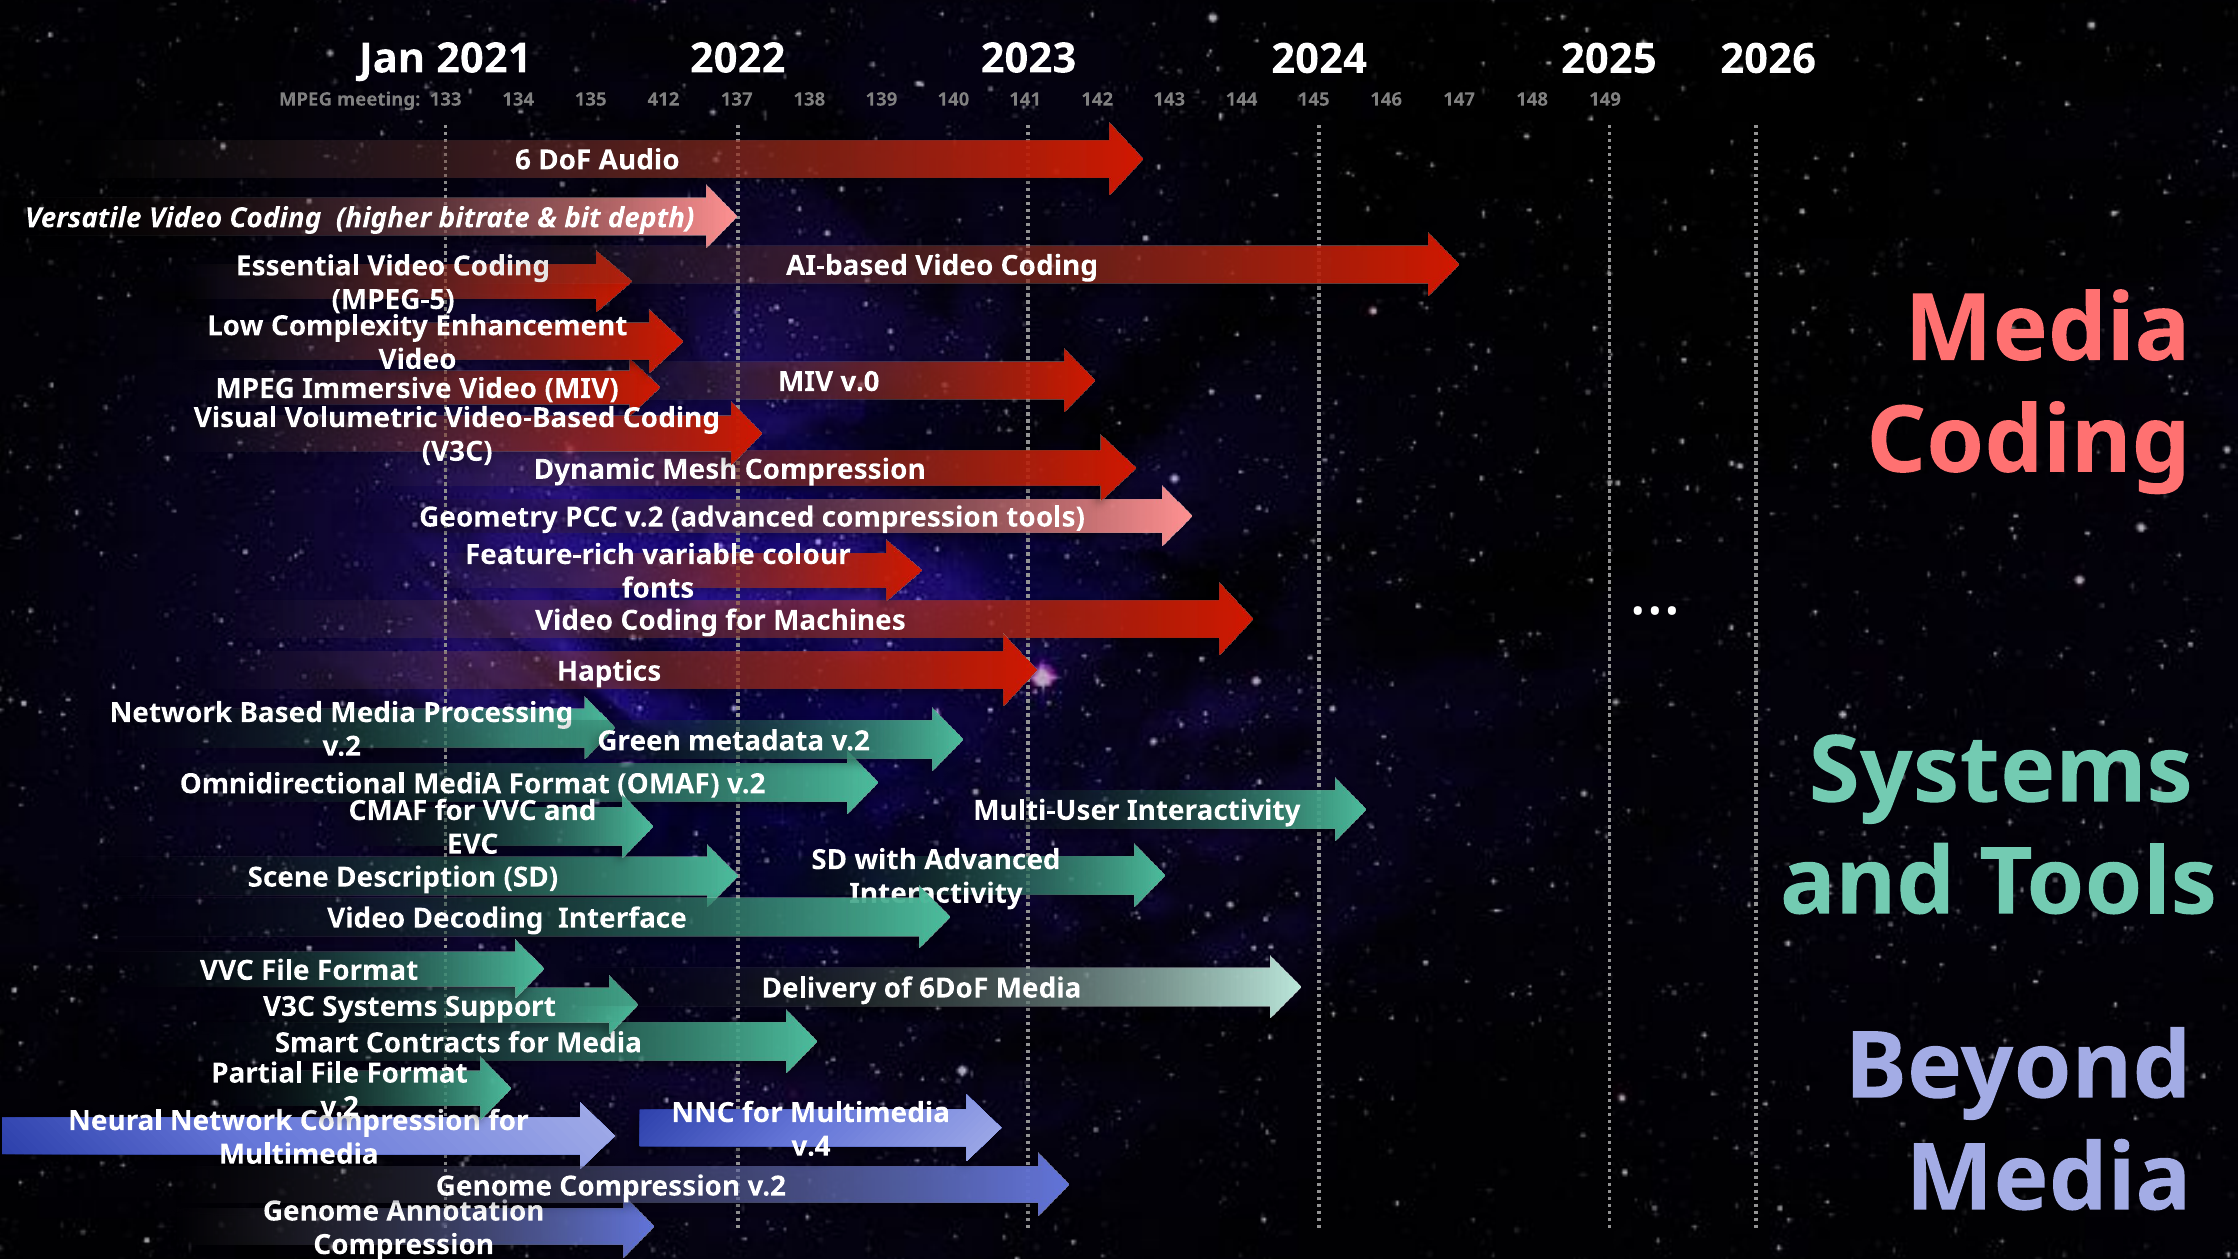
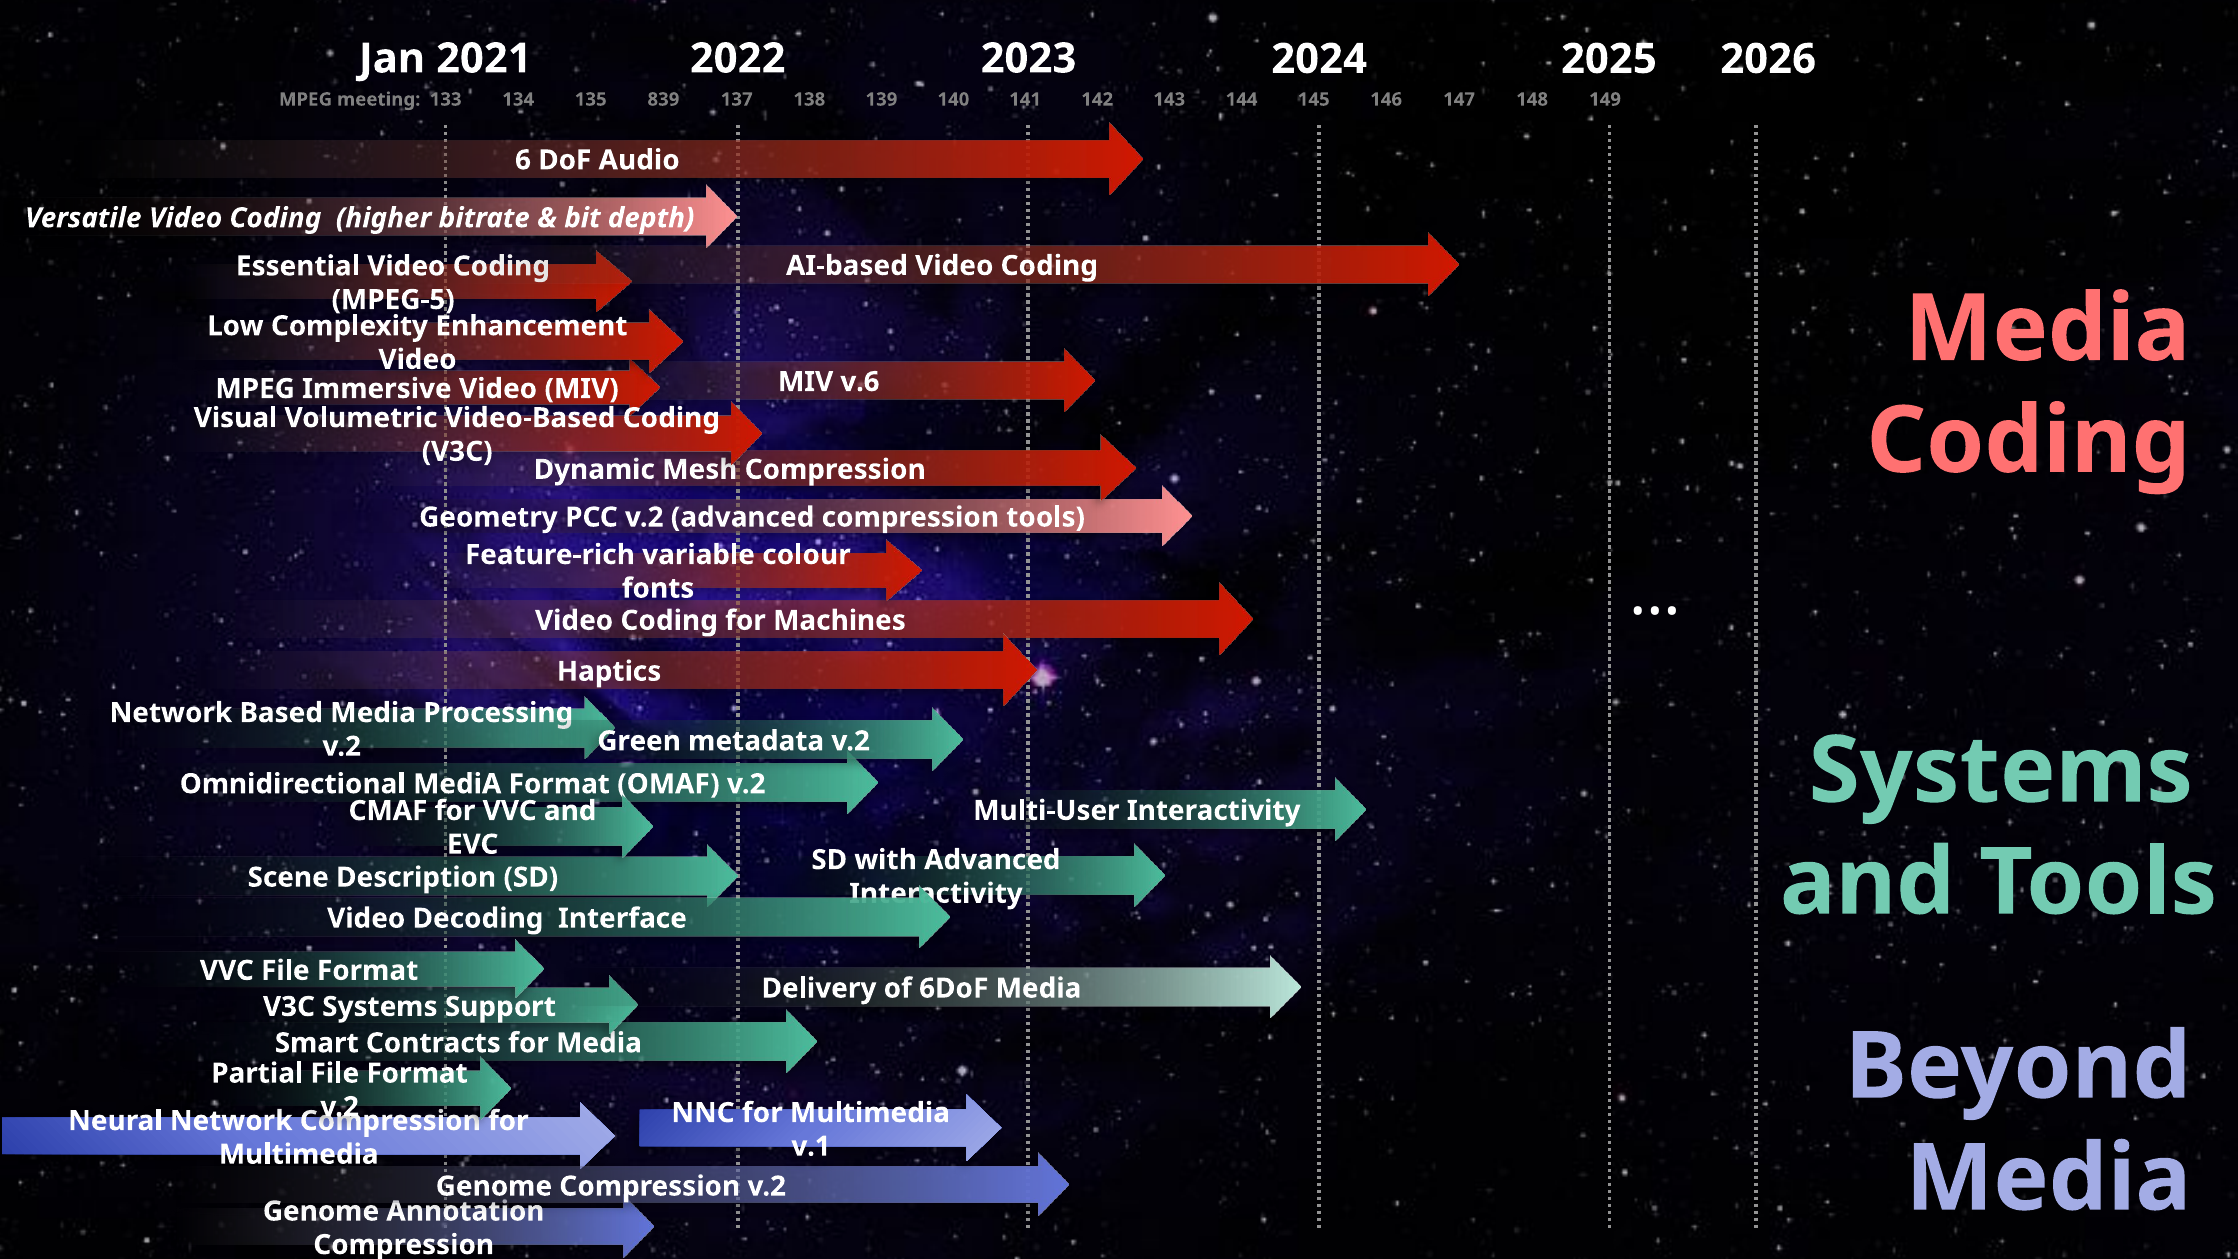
412: 412 -> 839 (663, 99)
v.0: v.0 -> v.6 (860, 382)
v.4: v.4 -> v.1 (811, 1146)
